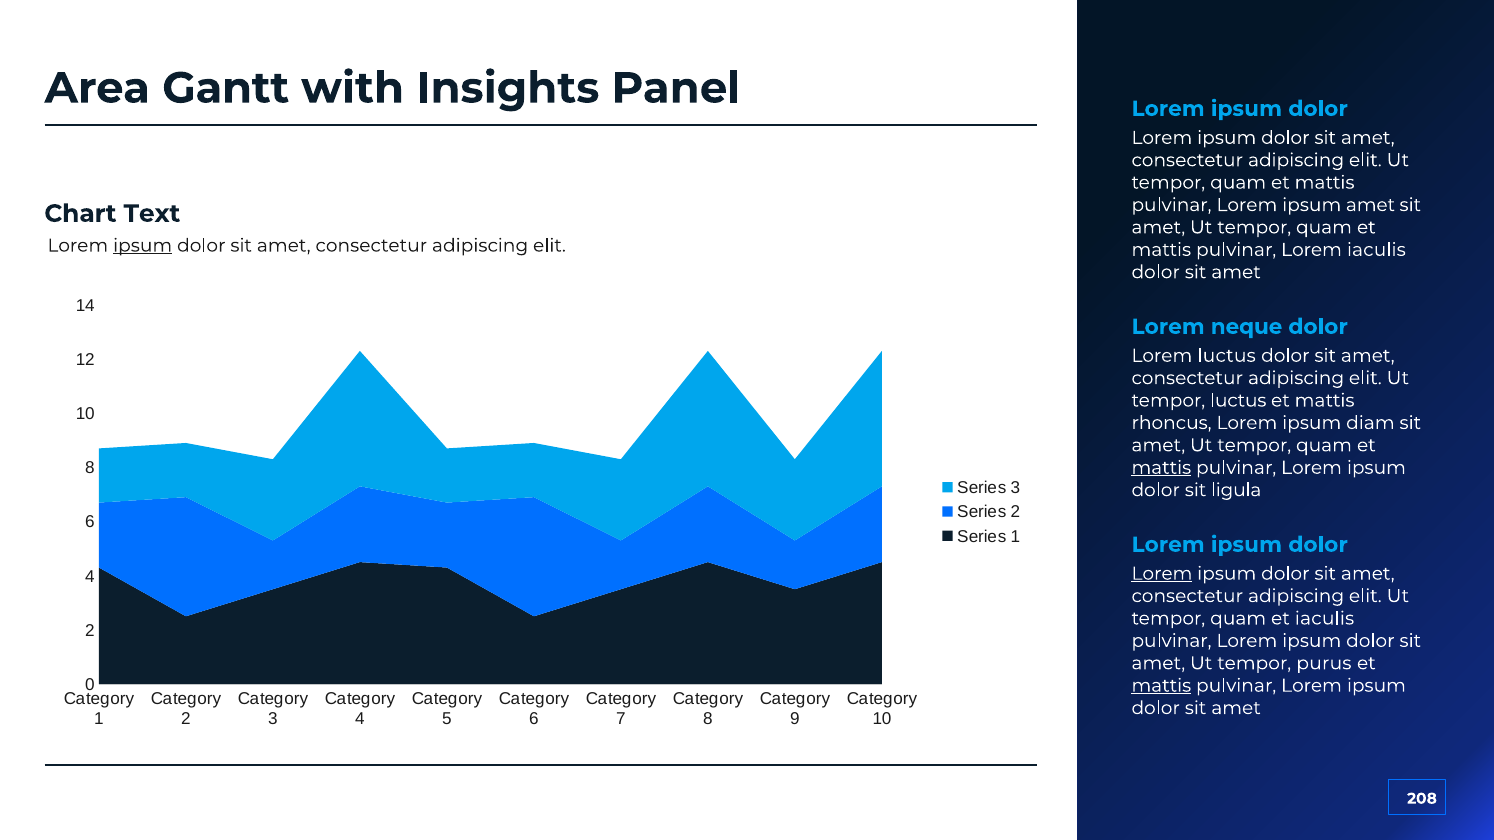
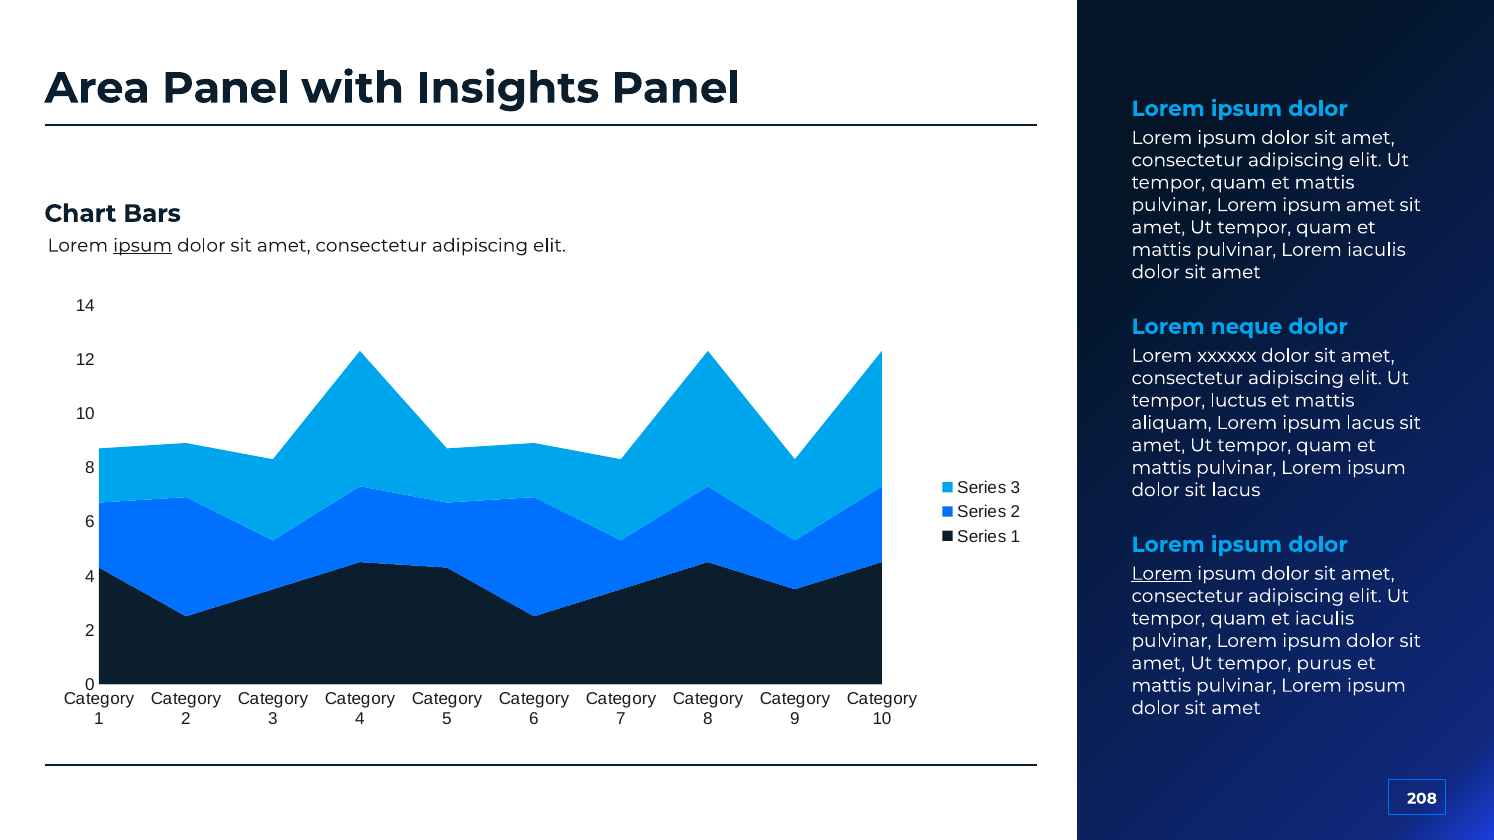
Area Gantt: Gantt -> Panel (226, 88)
Text: Text -> Bars (152, 214)
Lorem luctus: luctus -> xxxxxx (1227, 356)
rhoncus: rhoncus -> aliquam (1172, 423)
ipsum diam: diam -> lacus (1370, 423)
mattis underline: present -> none (1161, 468)
sit ligula: ligula -> lacus (1236, 490)
mattis underline: present -> none (1161, 686)
